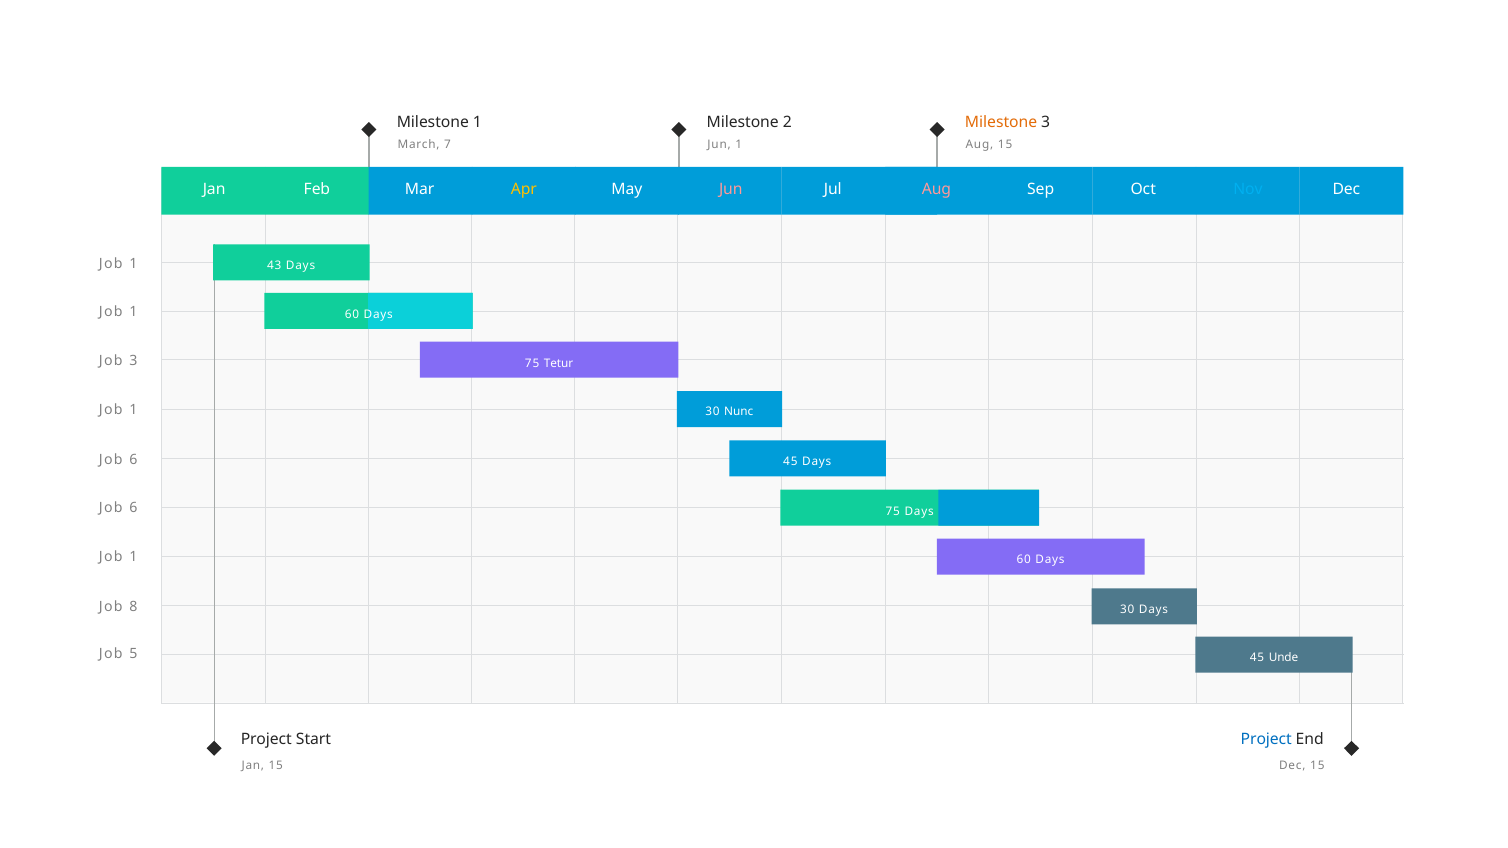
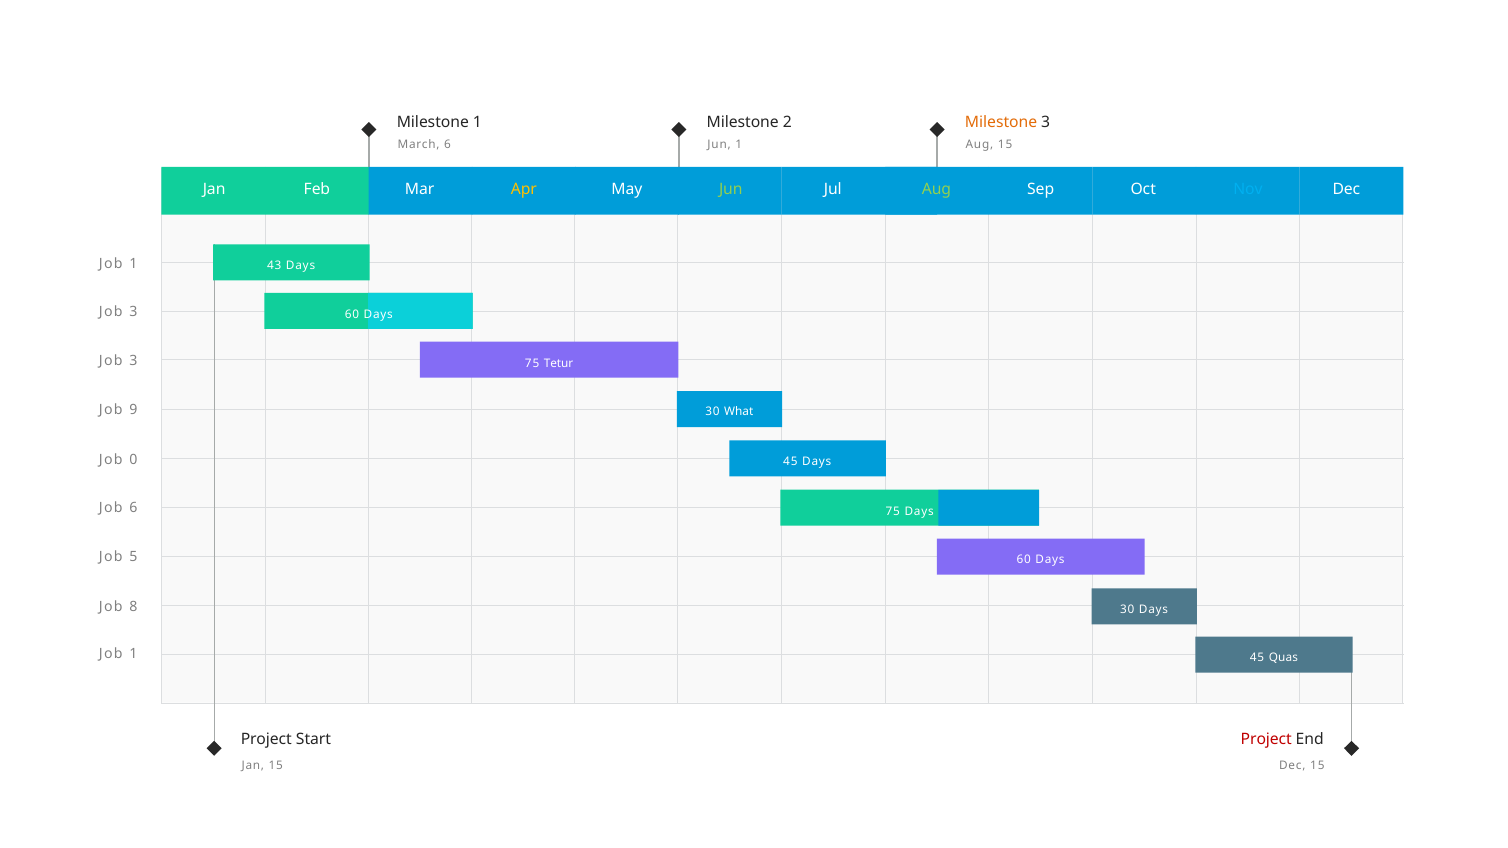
March 7: 7 -> 6 (448, 145)
Jun colour: pink -> light green (731, 190)
Aug colour: pink -> light green (936, 190)
1: 1 -> 3 (133, 312)
1: 1 -> 9 (133, 410)
Nunc: Nunc -> What (739, 412)
6: 6 -> 0 (133, 460)
1: 1 -> 5 (133, 557)
5: 5 -> 1 (133, 654)
Unde: Unde -> Quas (1283, 658)
Project colour: blue -> red (1266, 740)
